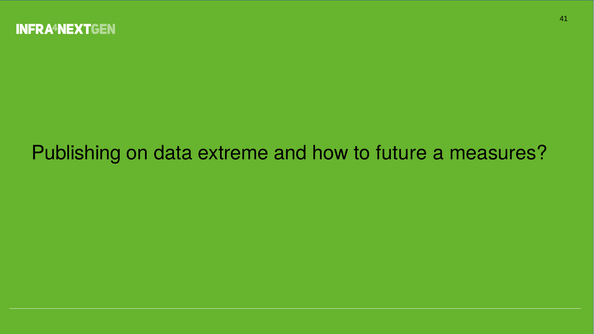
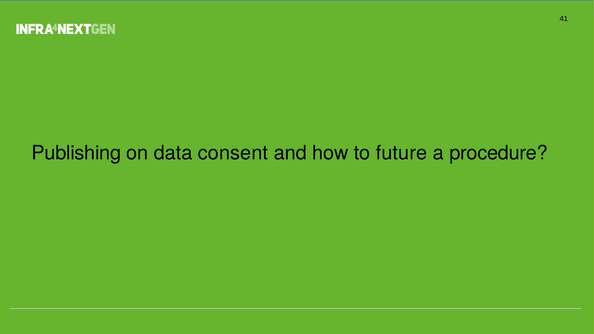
extreme: extreme -> consent (233, 153)
measures: measures -> procedure (499, 153)
